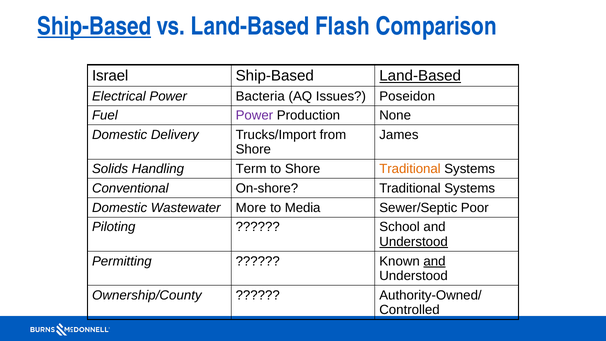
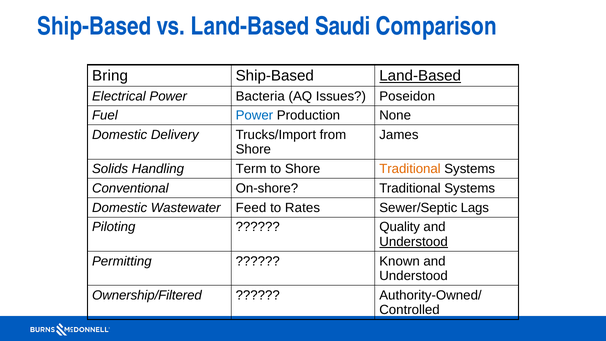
Ship-Based underline: present -> none (94, 26)
Flash: Flash -> Saudi (343, 26)
Israel: Israel -> Bring (110, 76)
Power colour: purple -> blue (254, 115)
More: More -> Feed (251, 208)
Media: Media -> Rates (303, 208)
Poor: Poor -> Lags (475, 208)
School: School -> Quality (400, 227)
and underline: present -> none (435, 261)
Ownership/County: Ownership/County -> Ownership/Filtered (147, 295)
